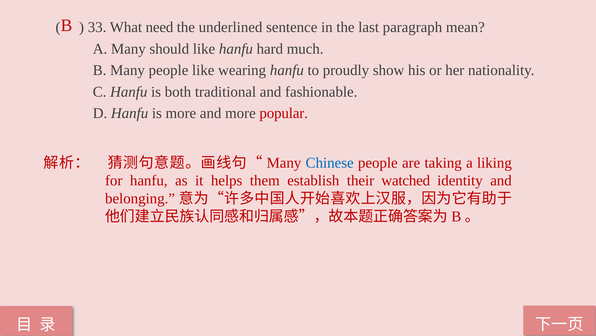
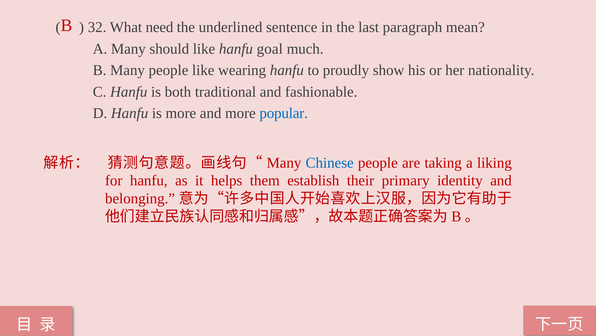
33: 33 -> 32 (97, 27)
hard: hard -> goal (270, 49)
popular colour: red -> blue (284, 113)
watched: watched -> primary (406, 180)
